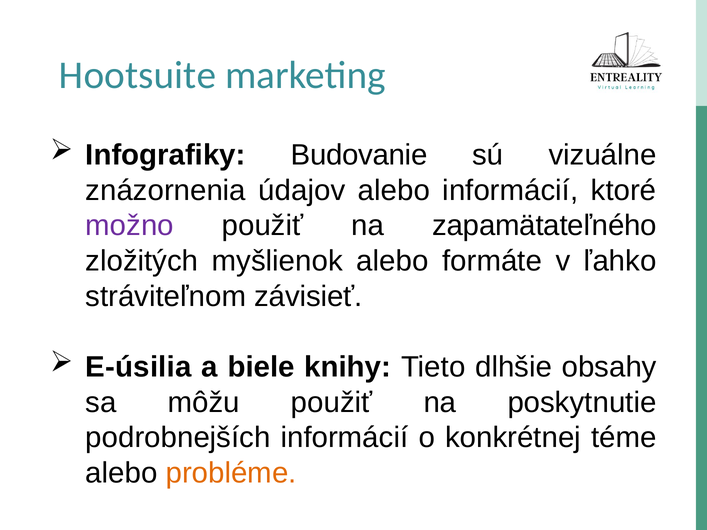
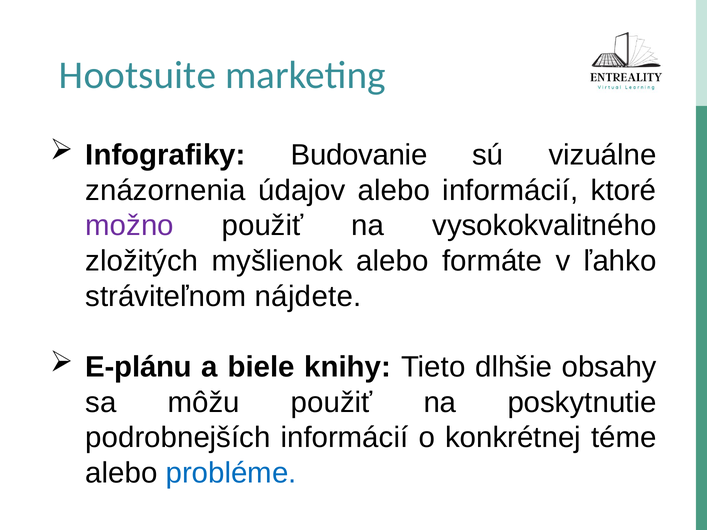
zapamätateľného: zapamätateľného -> vysokokvalitného (544, 226)
závisieť: závisieť -> nájdete (308, 296)
E-úsilia: E-úsilia -> E-plánu (139, 367)
probléme colour: orange -> blue (231, 473)
